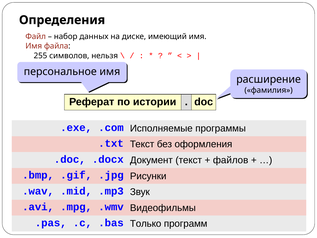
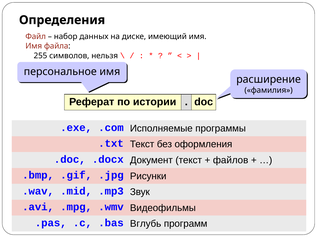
Только: Только -> Вглубь (146, 223)
